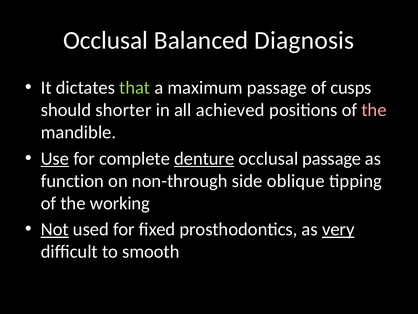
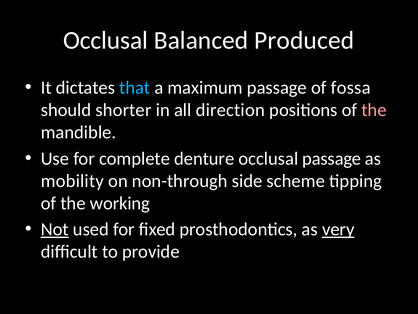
Diagnosis: Diagnosis -> Produced (304, 40)
that colour: light green -> light blue (135, 88)
cusps: cusps -> fossa (351, 88)
achieved: achieved -> direction (230, 110)
Use underline: present -> none (55, 158)
denture underline: present -> none (204, 158)
function: function -> mobility (72, 181)
oblique: oblique -> scheme (296, 181)
smooth: smooth -> provide (151, 251)
